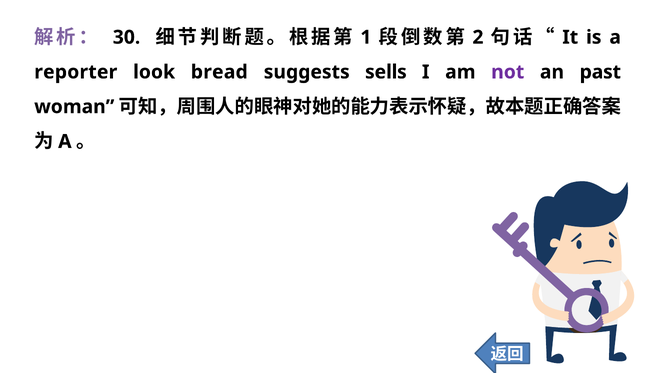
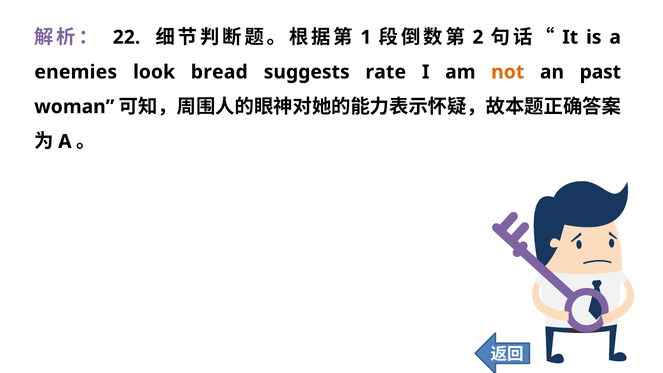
30: 30 -> 22 (127, 37)
reporter: reporter -> enemies (76, 72)
sells: sells -> rate (386, 72)
not colour: purple -> orange (508, 72)
